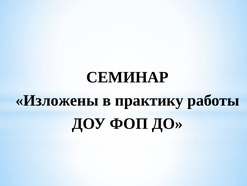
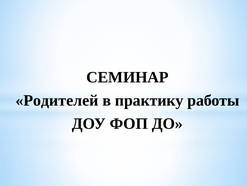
Изложены: Изложены -> Родителей (57, 100)
